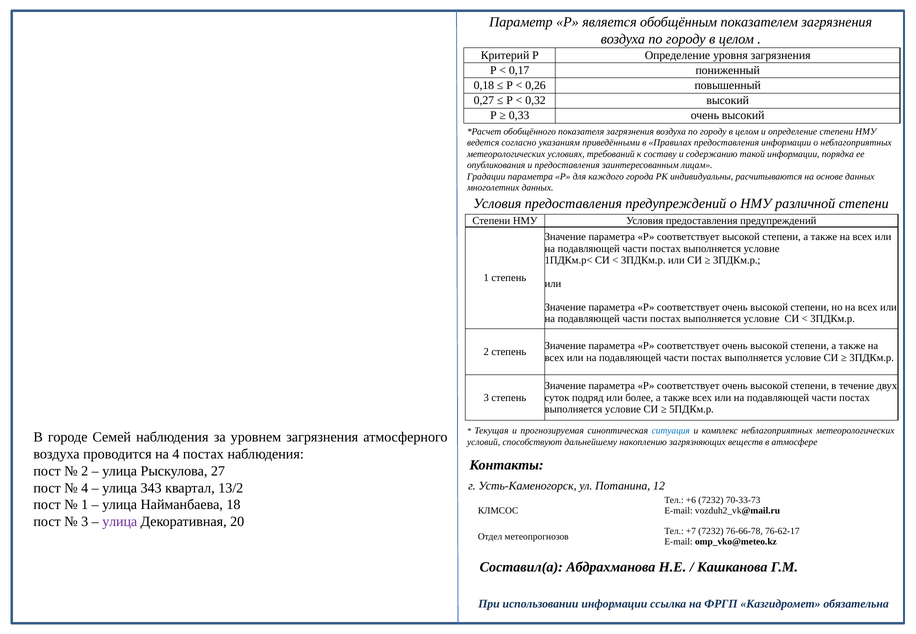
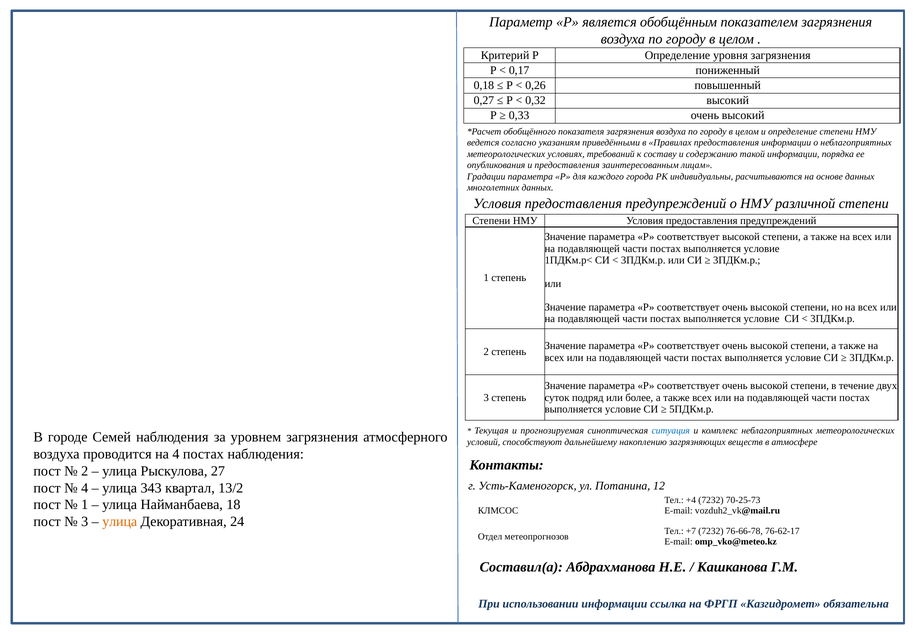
+6: +6 -> +4 (691, 500)
70-33-73: 70-33-73 -> 70-25-73 (743, 500)
улица colour: purple -> orange (120, 522)
20: 20 -> 24 (237, 522)
